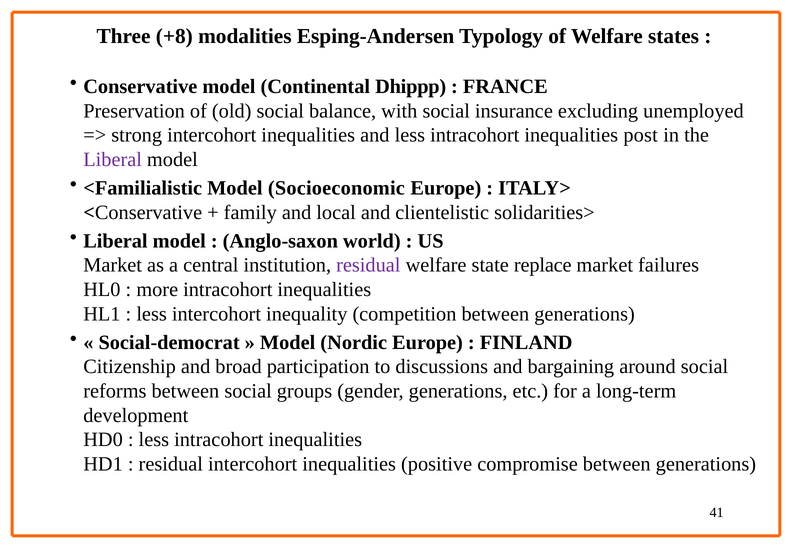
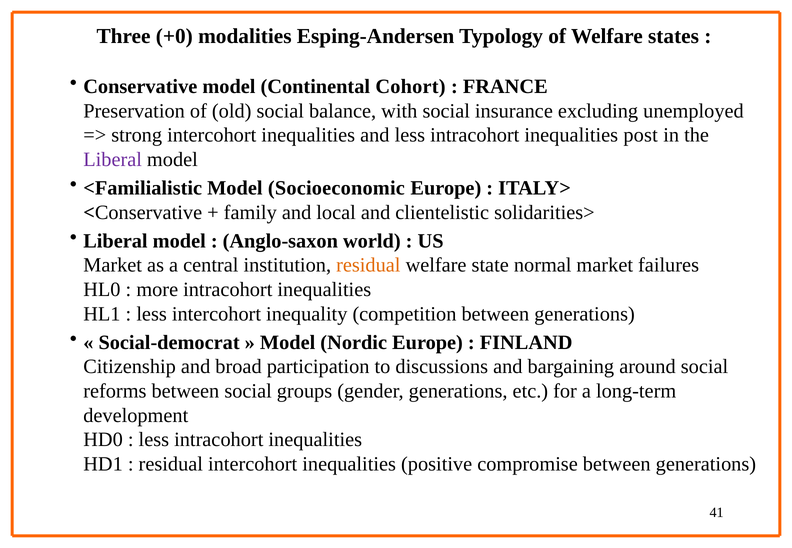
+8: +8 -> +0 (174, 36)
Dhippp: Dhippp -> Cohort (410, 87)
residual colour: purple -> orange (368, 265)
replace: replace -> normal (543, 265)
